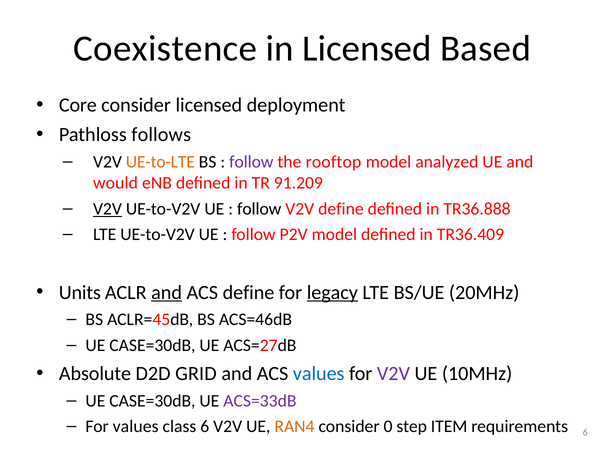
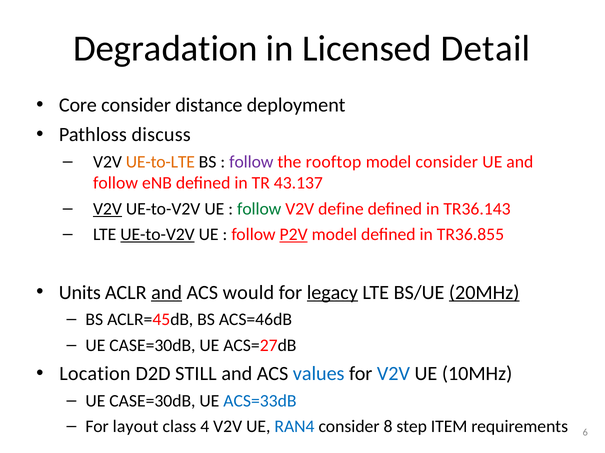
Coexistence: Coexistence -> Degradation (165, 49)
Based: Based -> Detail (485, 49)
consider licensed: licensed -> distance (209, 105)
follows: follows -> discuss (161, 135)
model analyzed: analyzed -> consider (447, 162)
would: would -> follow (116, 183)
91.209: 91.209 -> 43.137 (298, 183)
follow colour: black -> green (259, 209)
TR36.888: TR36.888 -> TR36.143 (477, 209)
UE-to-V2V underline: none -> present (158, 235)
P2V underline: none -> present (294, 235)
TR36.409: TR36.409 -> TR36.855 (470, 235)
ACS define: define -> would (248, 293)
20MHz underline: none -> present (484, 293)
Absolute: Absolute -> Location (95, 374)
GRID: GRID -> STILL (196, 374)
V2V colour: purple -> blue (393, 374)
ACS=33dB colour: purple -> blue (260, 401)
For values: values -> layout (136, 427)
class 6: 6 -> 4 (205, 427)
RAN4 colour: orange -> blue (295, 427)
0: 0 -> 8 (388, 427)
